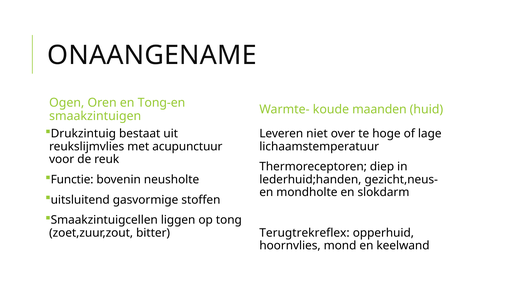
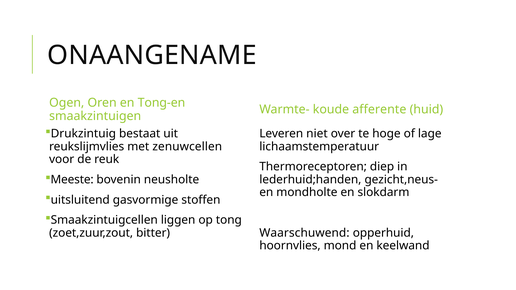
maanden: maanden -> afferente (379, 110)
acupunctuur: acupunctuur -> zenuwcellen (187, 147)
Functie: Functie -> Meeste (72, 180)
Terugtrekreflex: Terugtrekreflex -> Waarschuwend (304, 233)
